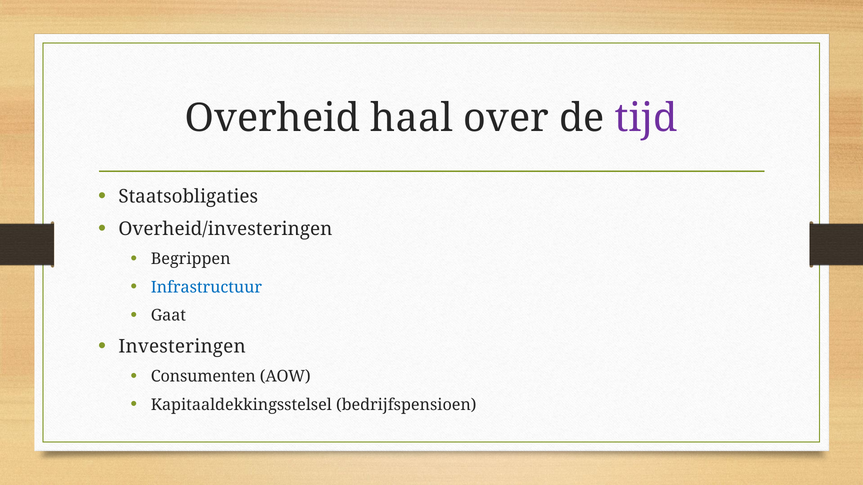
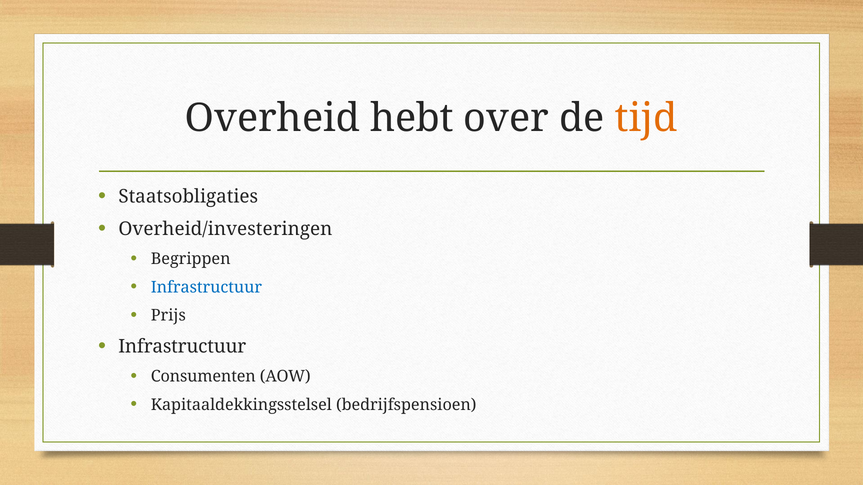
haal: haal -> hebt (412, 118)
tijd colour: purple -> orange (646, 118)
Gaat: Gaat -> Prijs (168, 316)
Investeringen: Investeringen -> Infrastructuur (182, 347)
